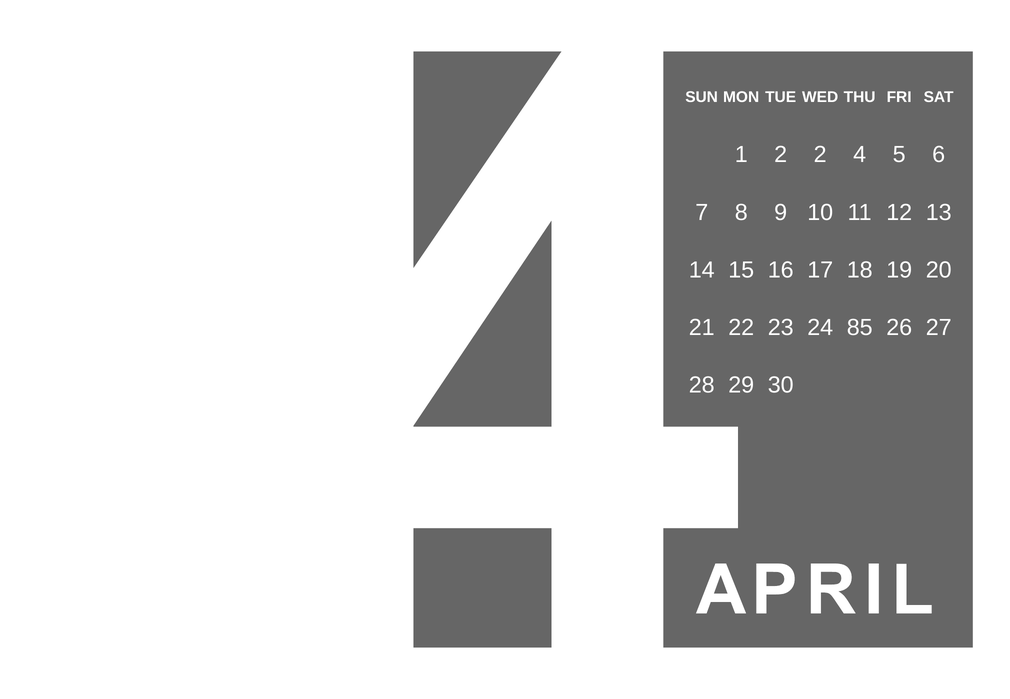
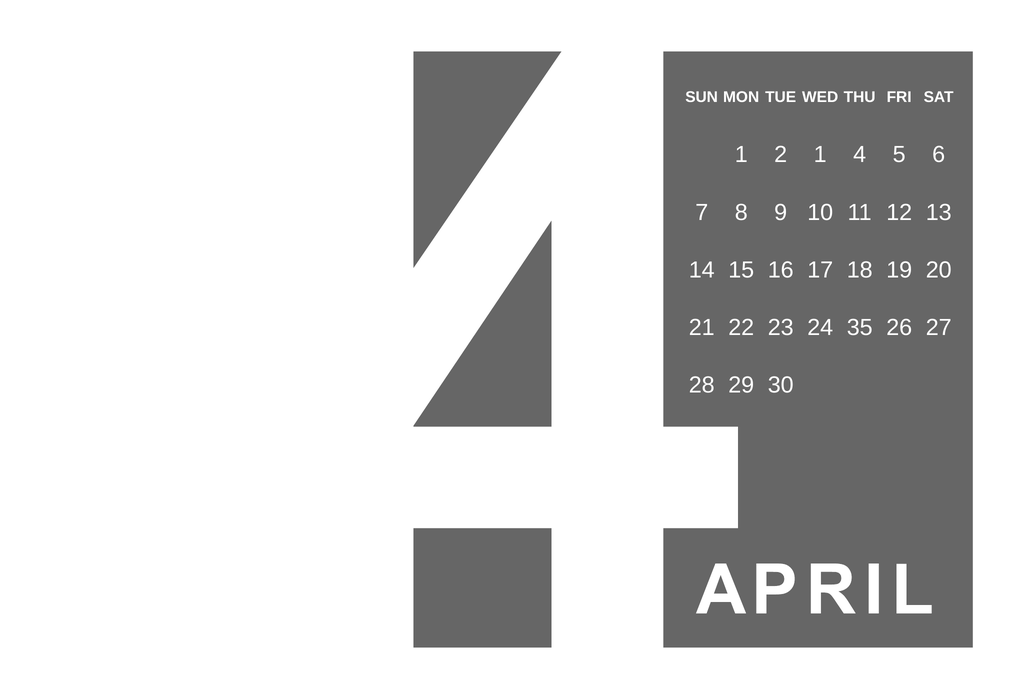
2 2: 2 -> 1 (820, 155)
85: 85 -> 35 (860, 328)
